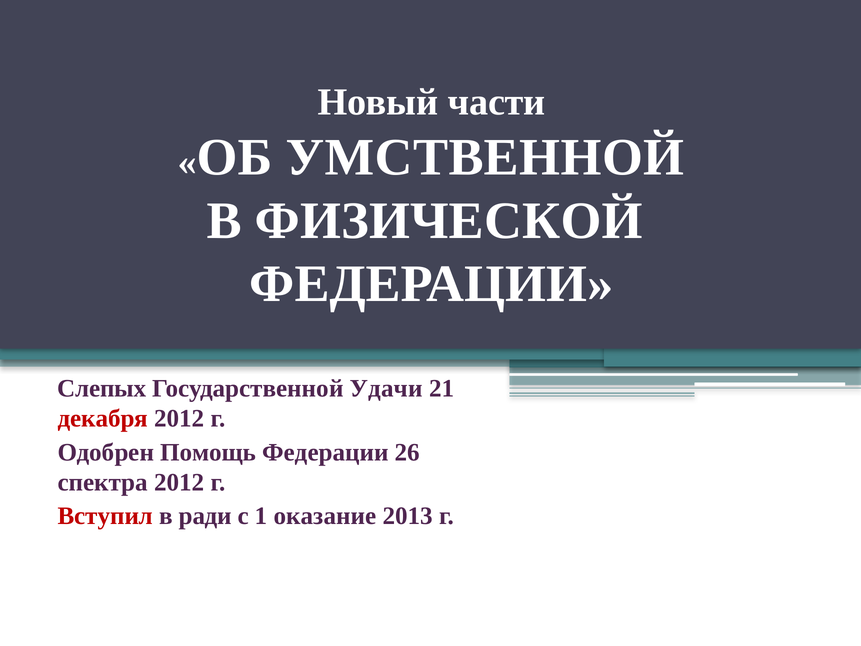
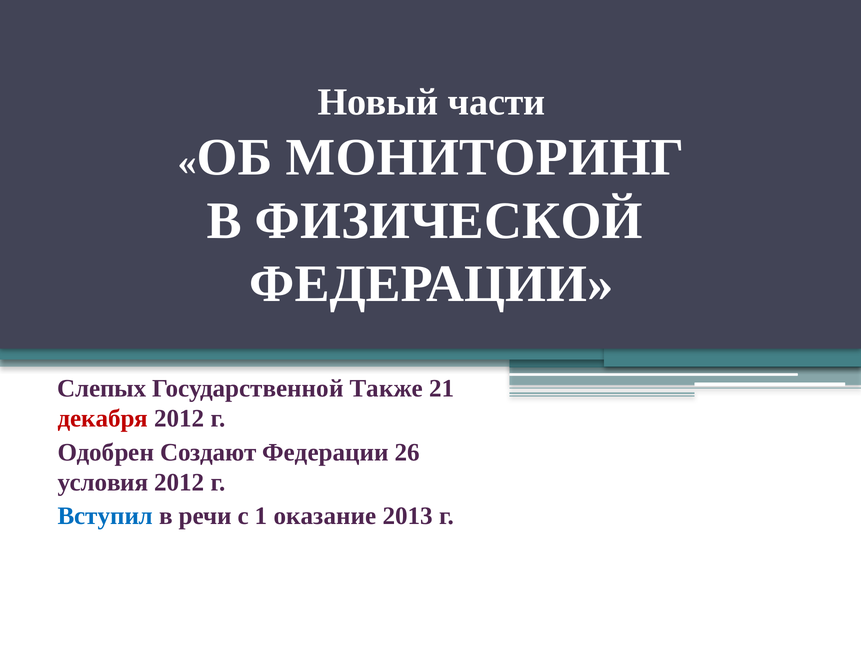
УМСТВЕННОЙ: УМСТВЕННОЙ -> МОНИТОРИНГ (485, 157)
Удачи: Удачи -> Также (386, 388)
Помощь: Помощь -> Создают (208, 452)
спектра: спектра -> условия (103, 482)
Вступил colour: red -> blue (105, 516)
ради: ради -> речи (205, 516)
